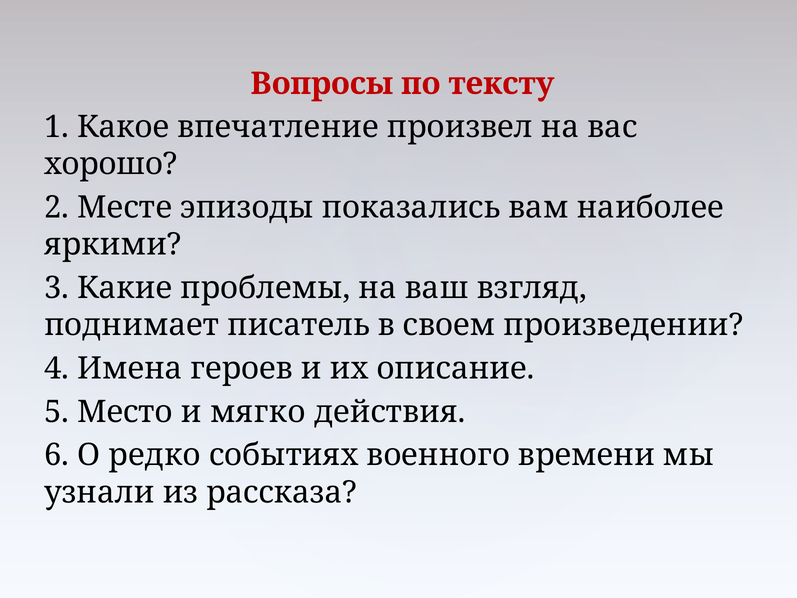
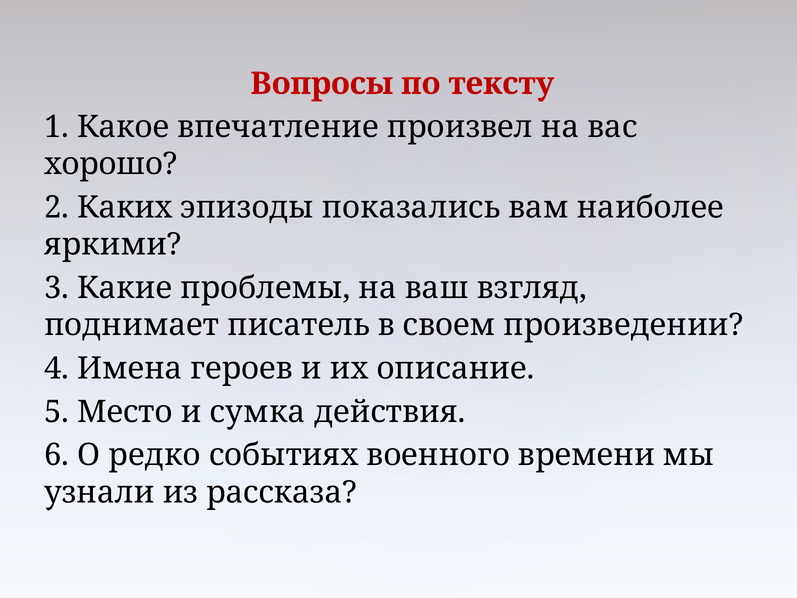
Месте: Месте -> Каких (125, 207)
мягко: мягко -> сумка (258, 412)
